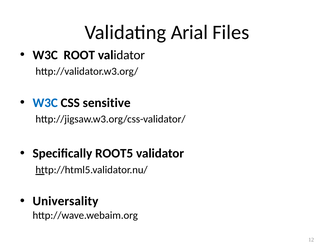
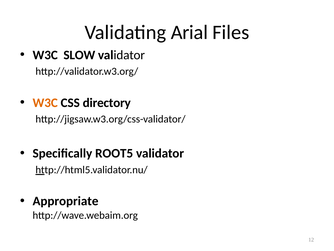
ROOT: ROOT -> SLOW (79, 55)
W3C colour: blue -> orange (45, 103)
sensitive: sensitive -> directory (107, 103)
Universality: Universality -> Appropriate (65, 201)
